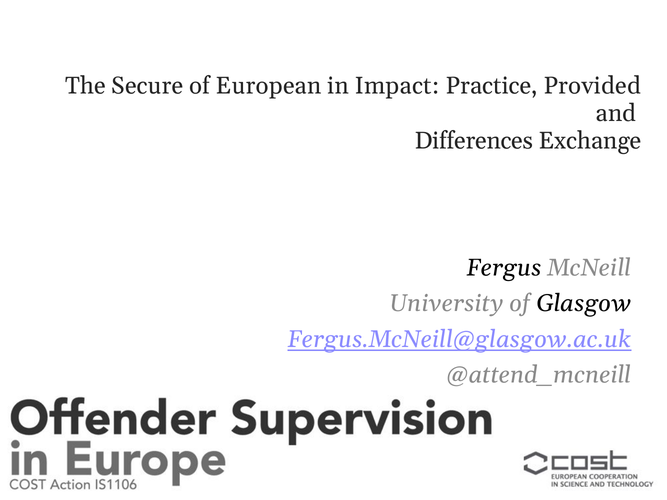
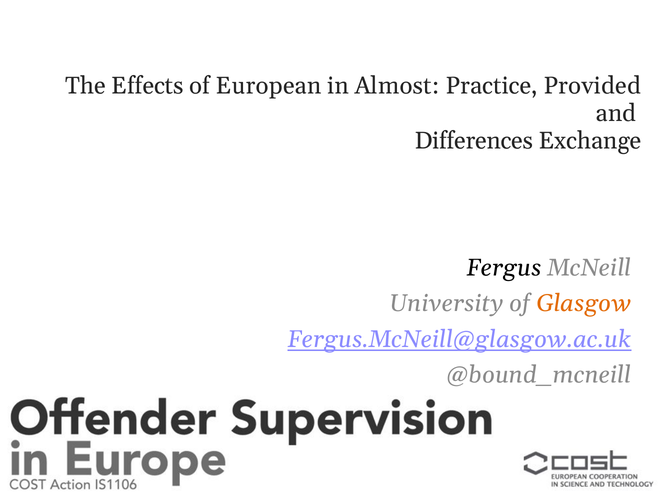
Secure: Secure -> Effects (148, 86)
Impact: Impact -> Almost (397, 86)
Glasgow colour: black -> orange (584, 304)
@attend_mcneill: @attend_mcneill -> @bound_mcneill (539, 375)
